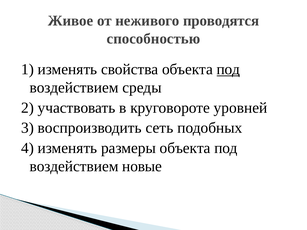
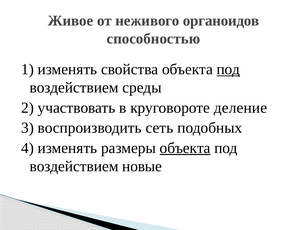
проводятся: проводятся -> органоидов (221, 21)
уровней: уровней -> деление (241, 108)
объекта underline: none -> present (185, 148)
